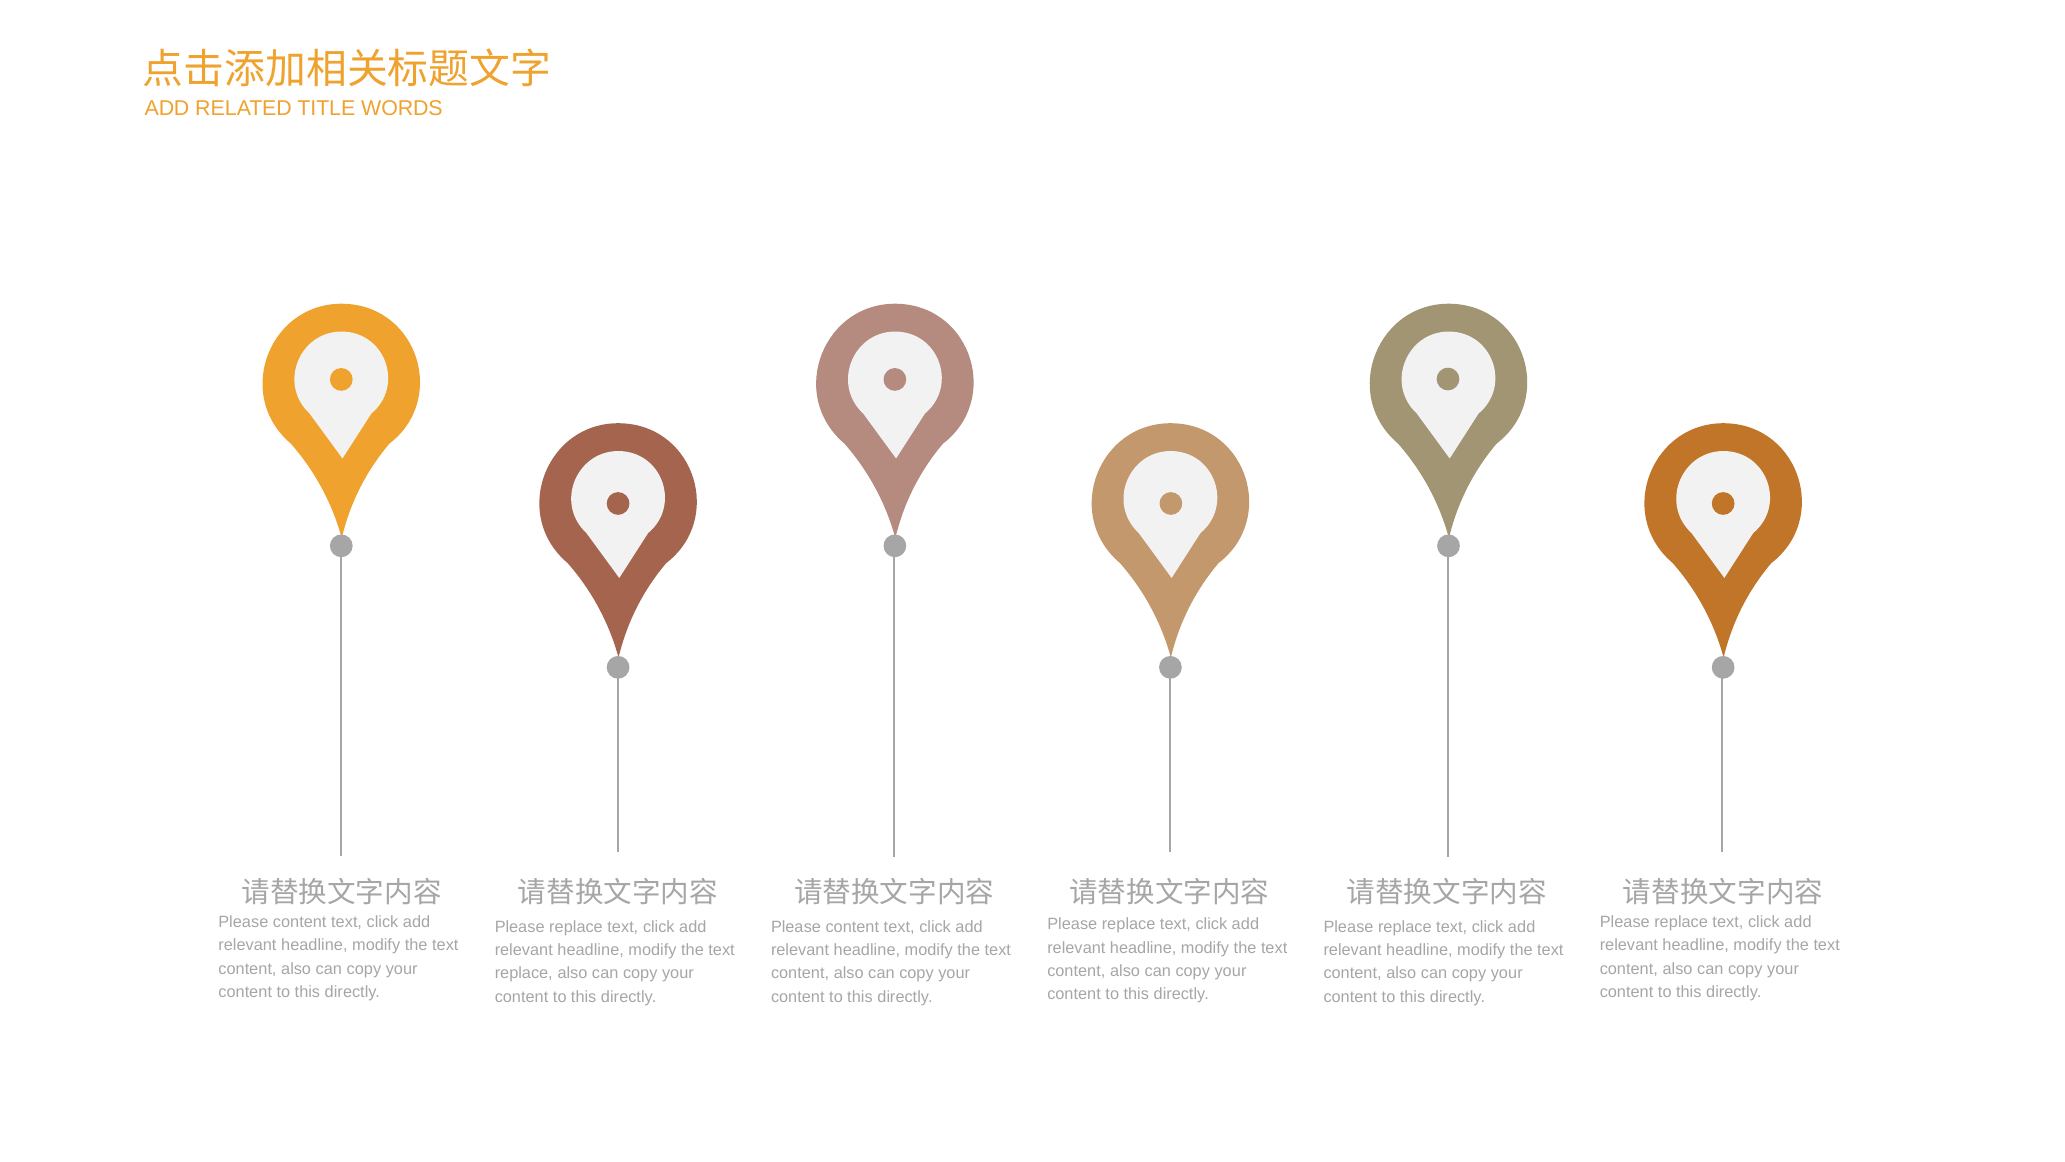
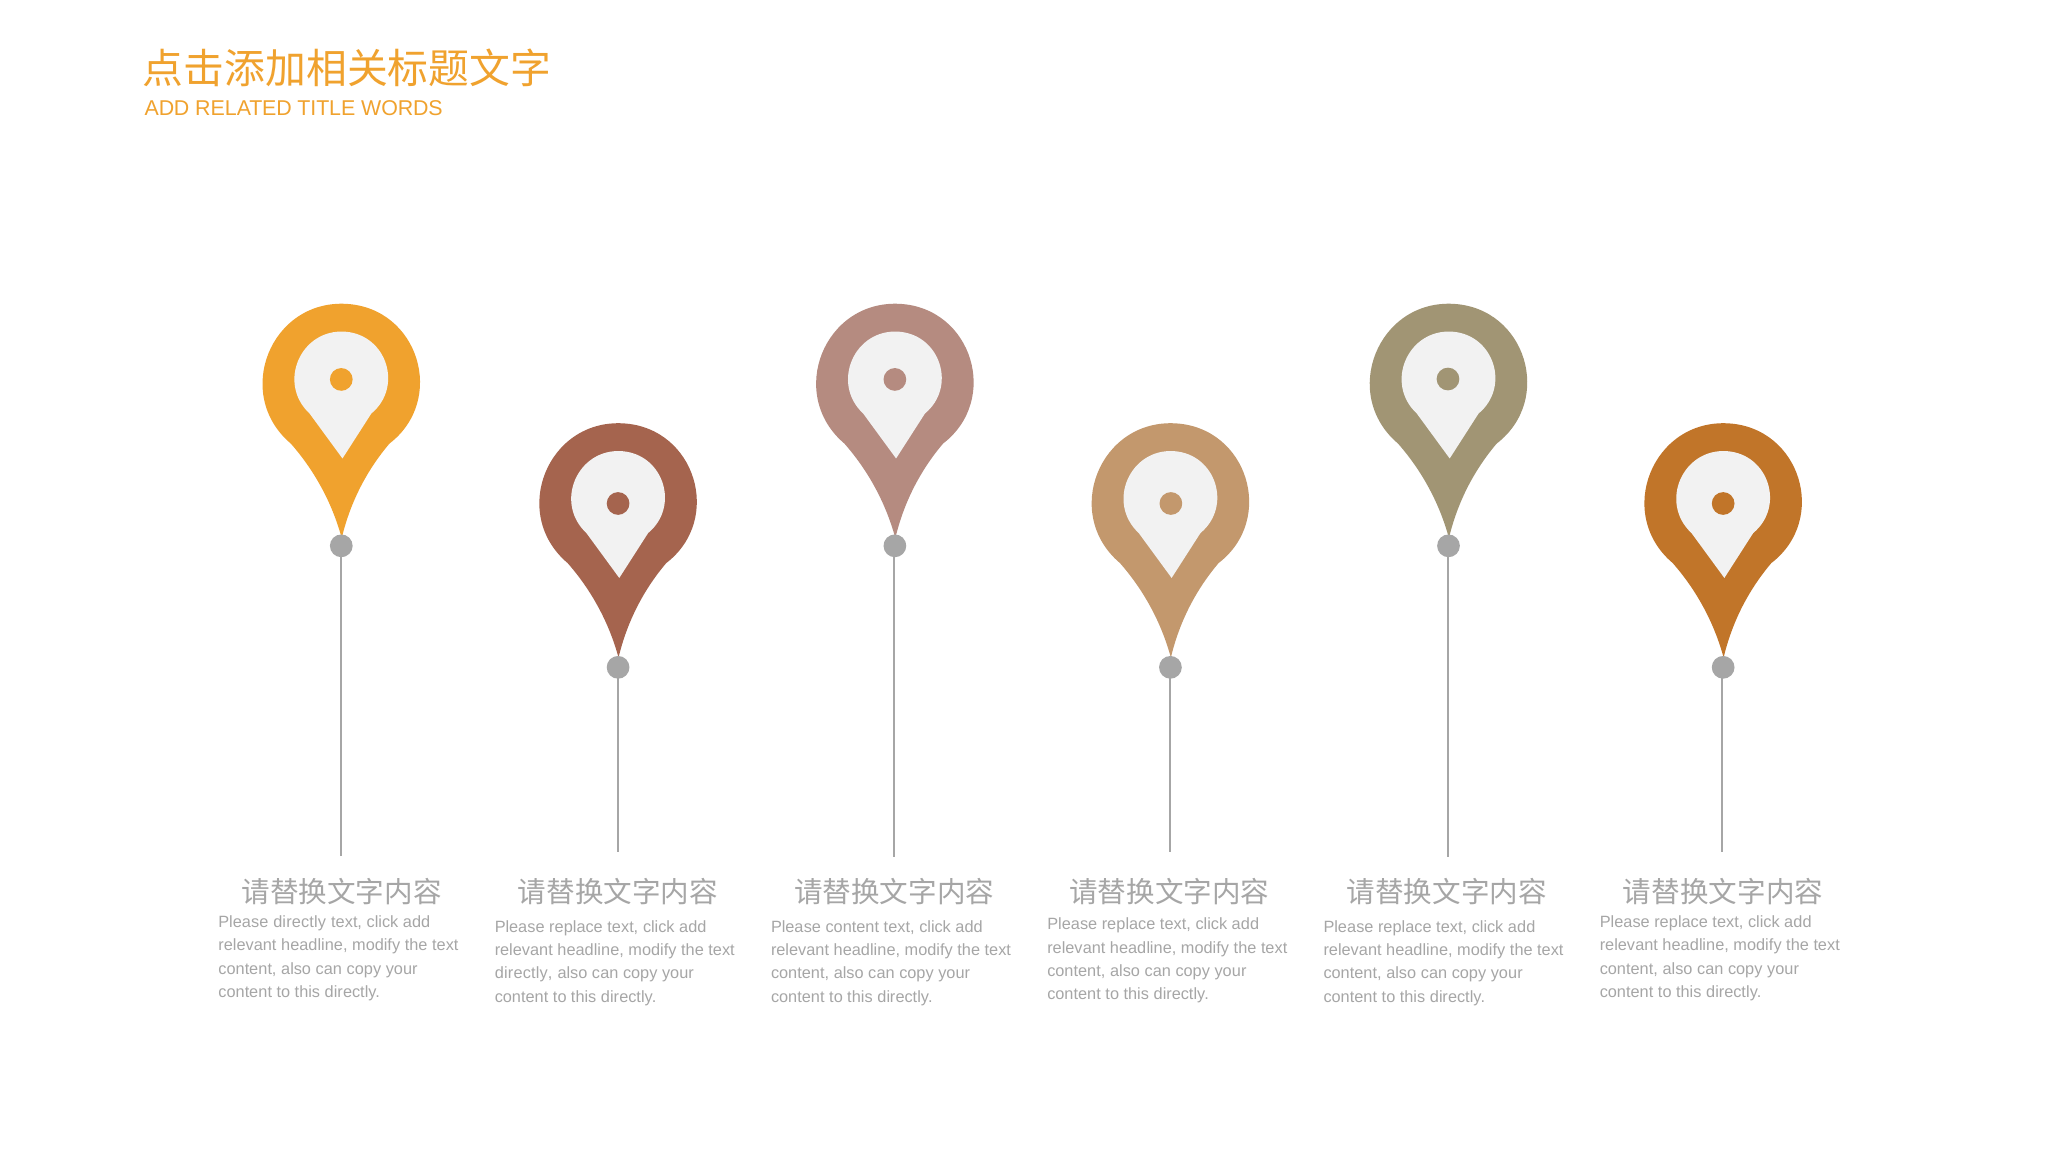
content: content -> directly (300, 922)
replace: replace -> directly (524, 973)
